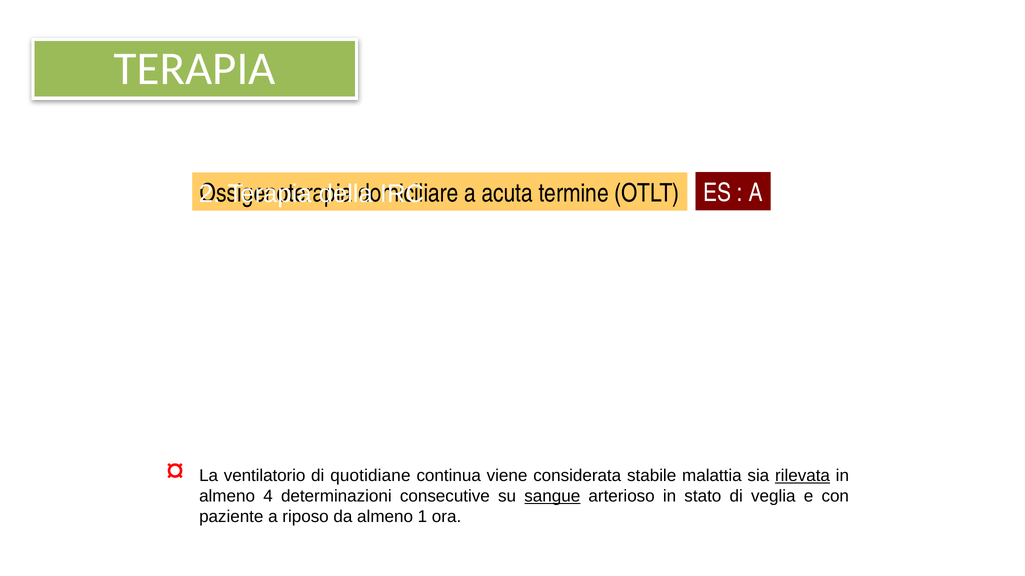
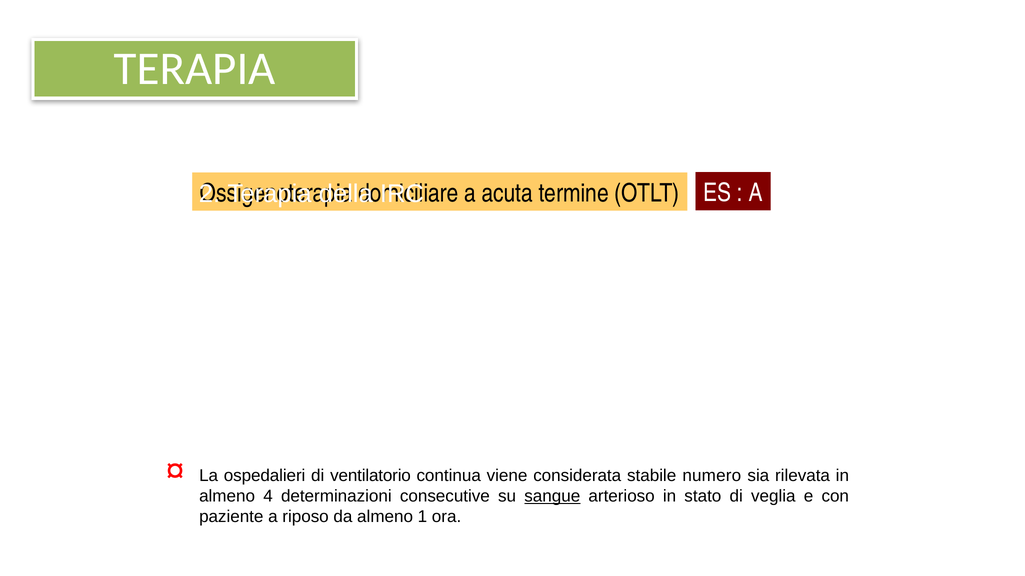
ventilatorio: ventilatorio -> ospedalieri (265, 476)
quotidiane: quotidiane -> ventilatorio (371, 476)
stabile malattia: malattia -> numero (712, 476)
rilevata underline: present -> none (803, 476)
